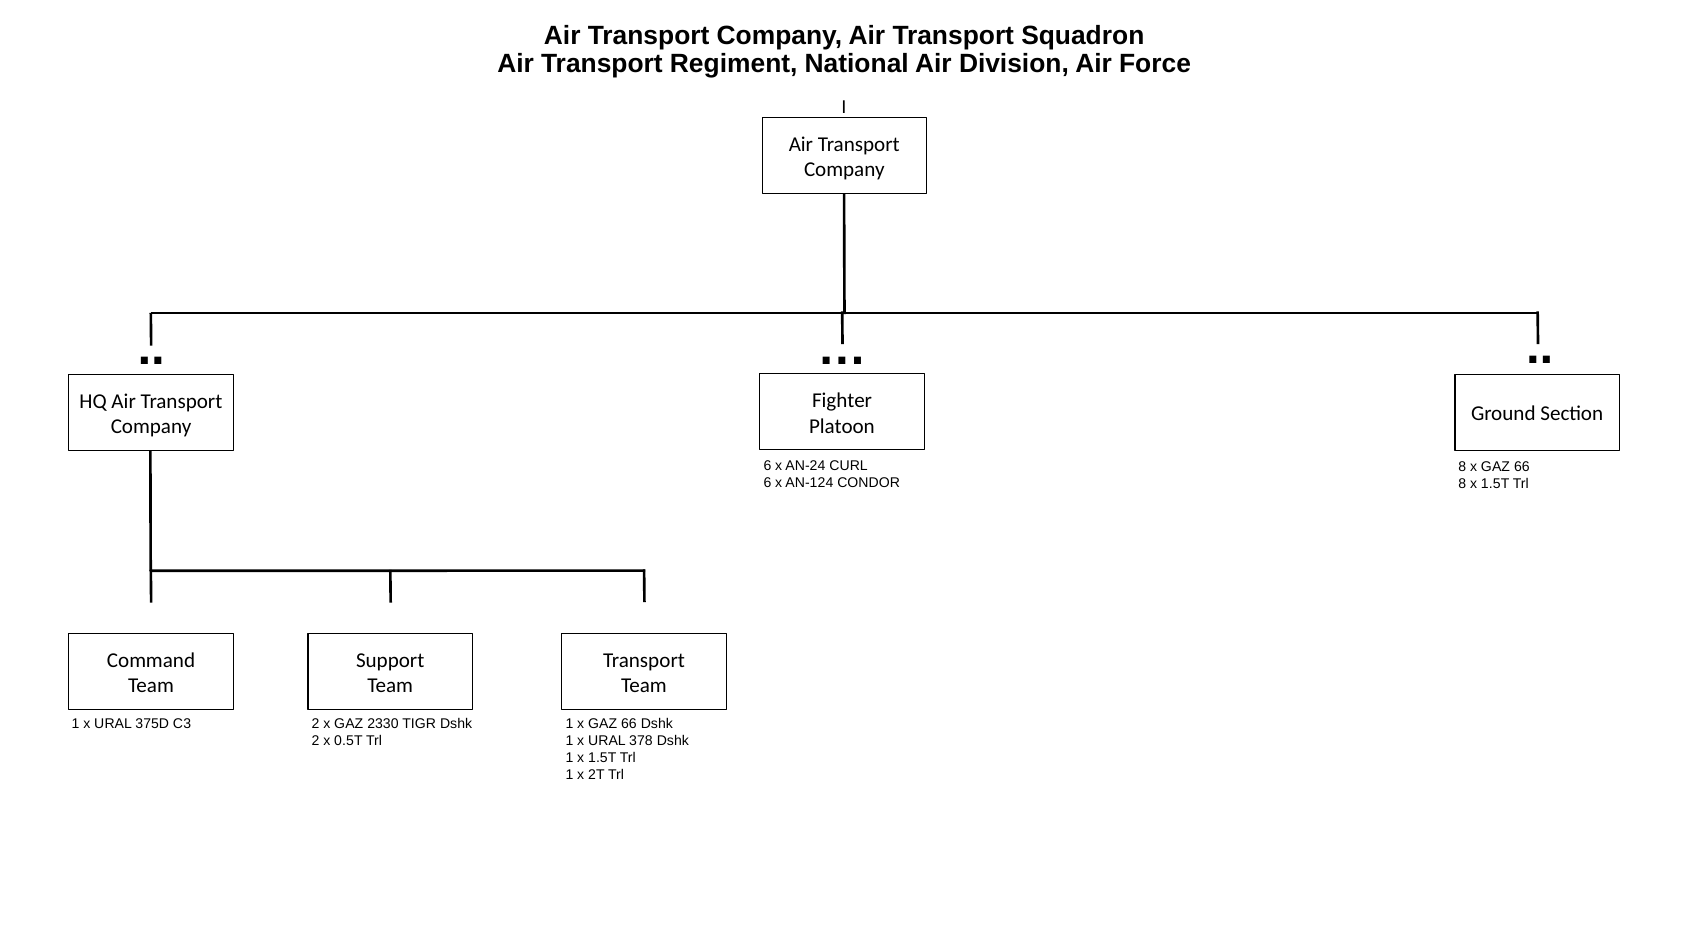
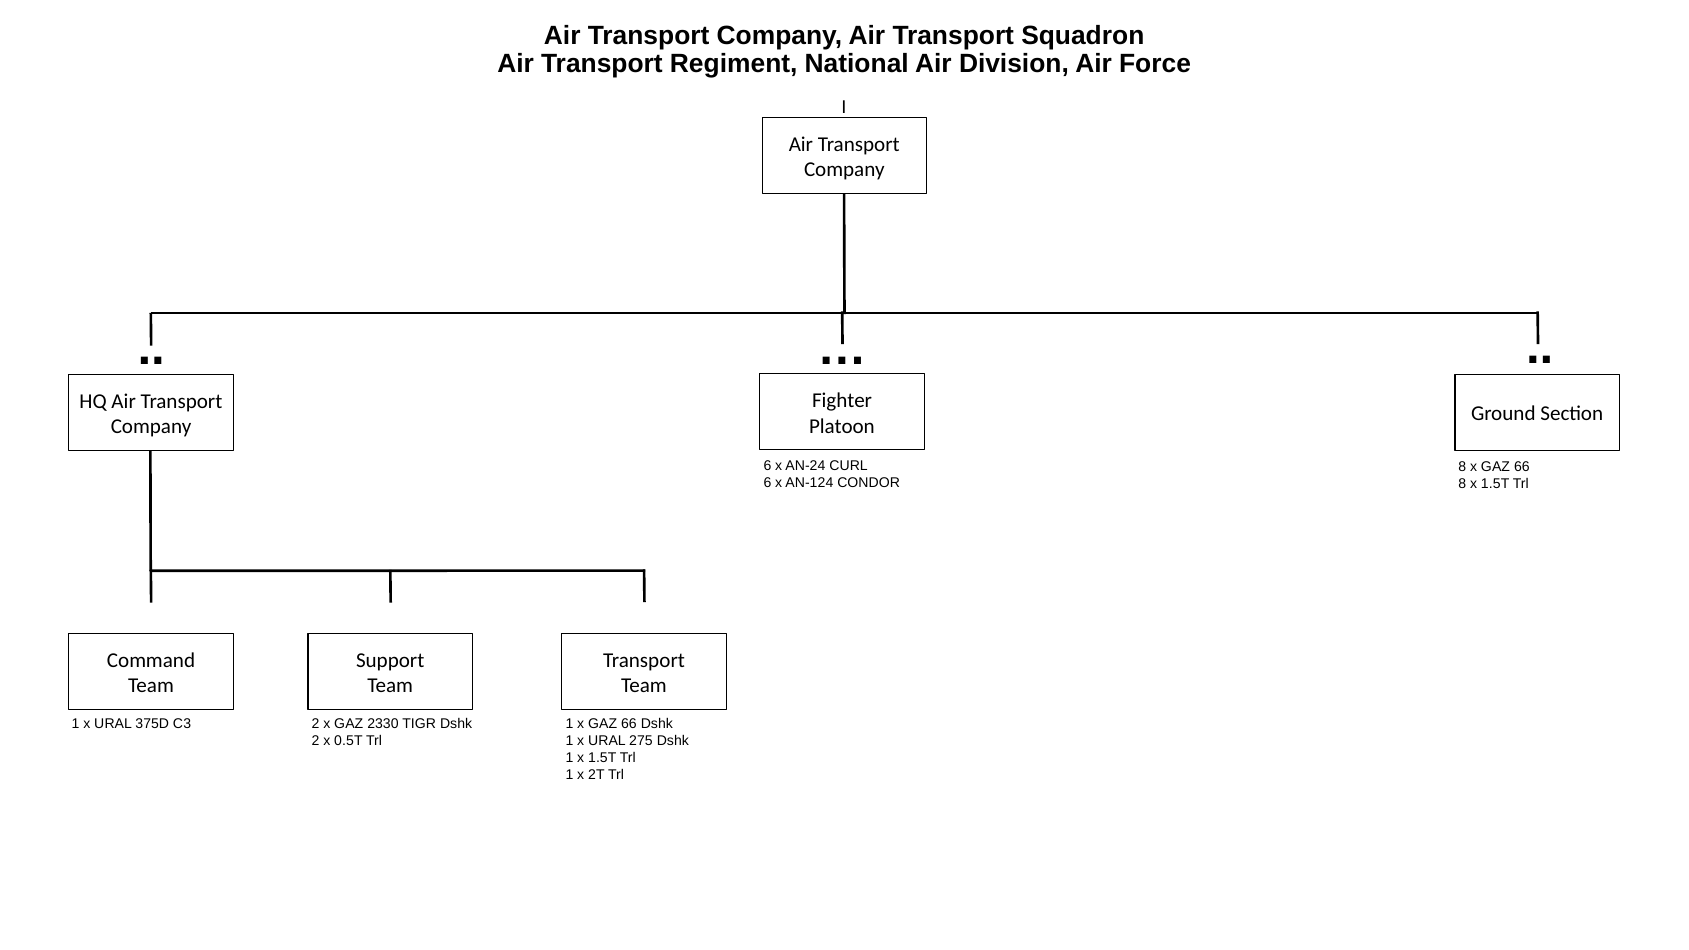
378: 378 -> 275 (641, 741)
